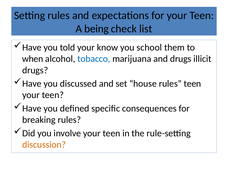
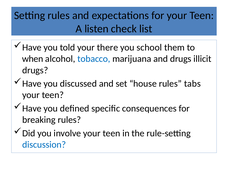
being: being -> listen (97, 29)
know: know -> there (107, 47)
rules teen: teen -> tabs (192, 84)
discussion colour: orange -> blue (44, 145)
